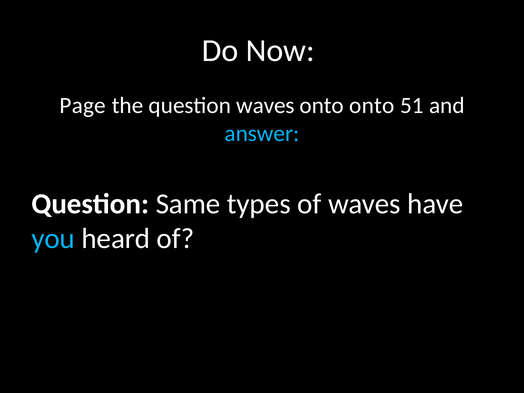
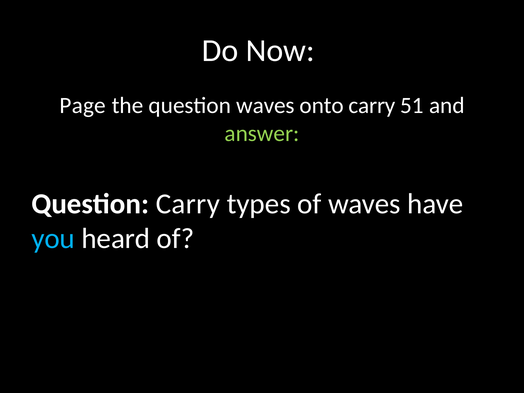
onto onto: onto -> carry (372, 106)
answer colour: light blue -> light green (262, 134)
Question Same: Same -> Carry (188, 204)
